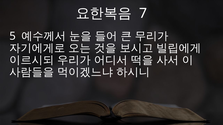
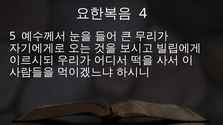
7: 7 -> 4 (143, 13)
